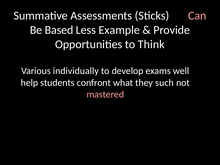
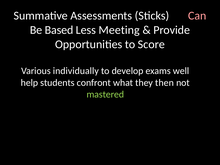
Example: Example -> Meeting (119, 30)
Think: Think -> Score (151, 44)
such: such -> then (165, 83)
mastered colour: pink -> light green (105, 94)
